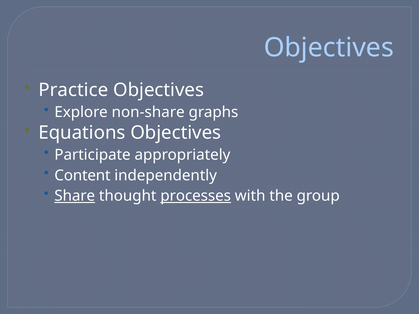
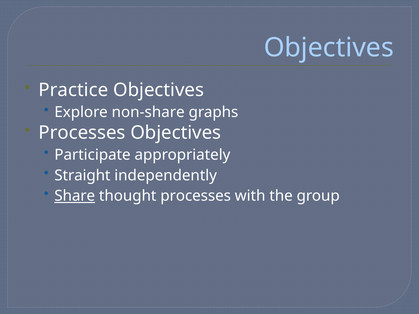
Equations: Equations -> Processes (82, 133)
Content: Content -> Straight (82, 176)
processes underline: present -> none (196, 196)
